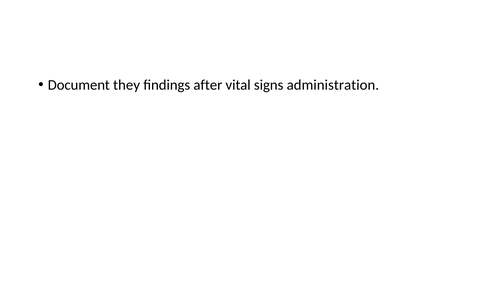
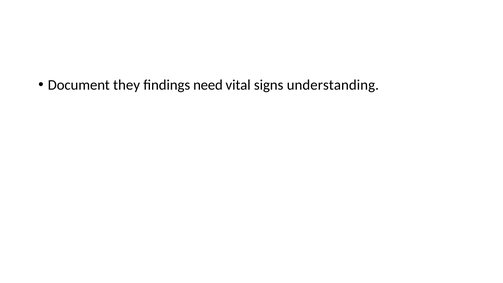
after: after -> need (208, 85)
administration: administration -> understanding (333, 85)
